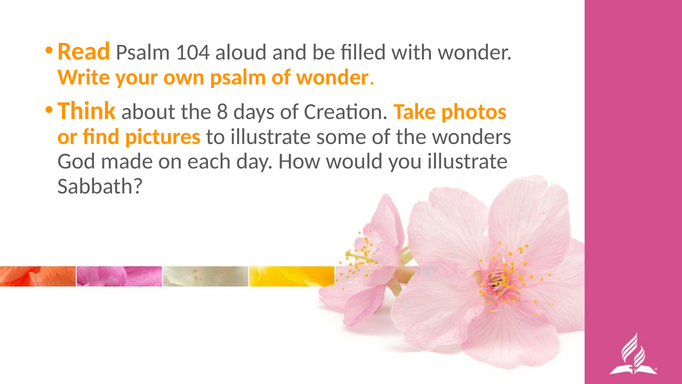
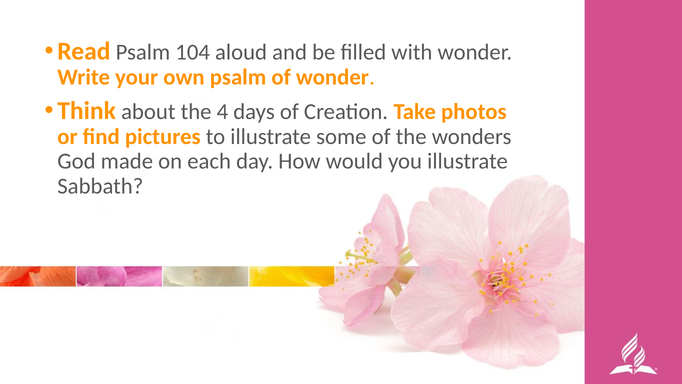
8: 8 -> 4 (222, 111)
